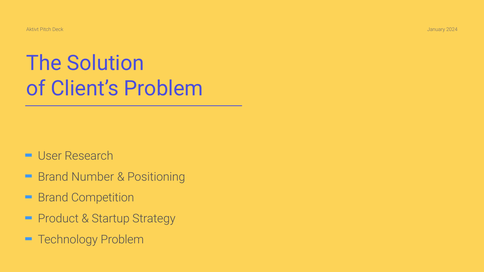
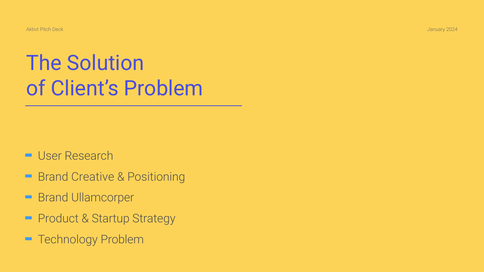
Number: Number -> Creative (93, 177)
Competition: Competition -> Ullamcorper (103, 198)
